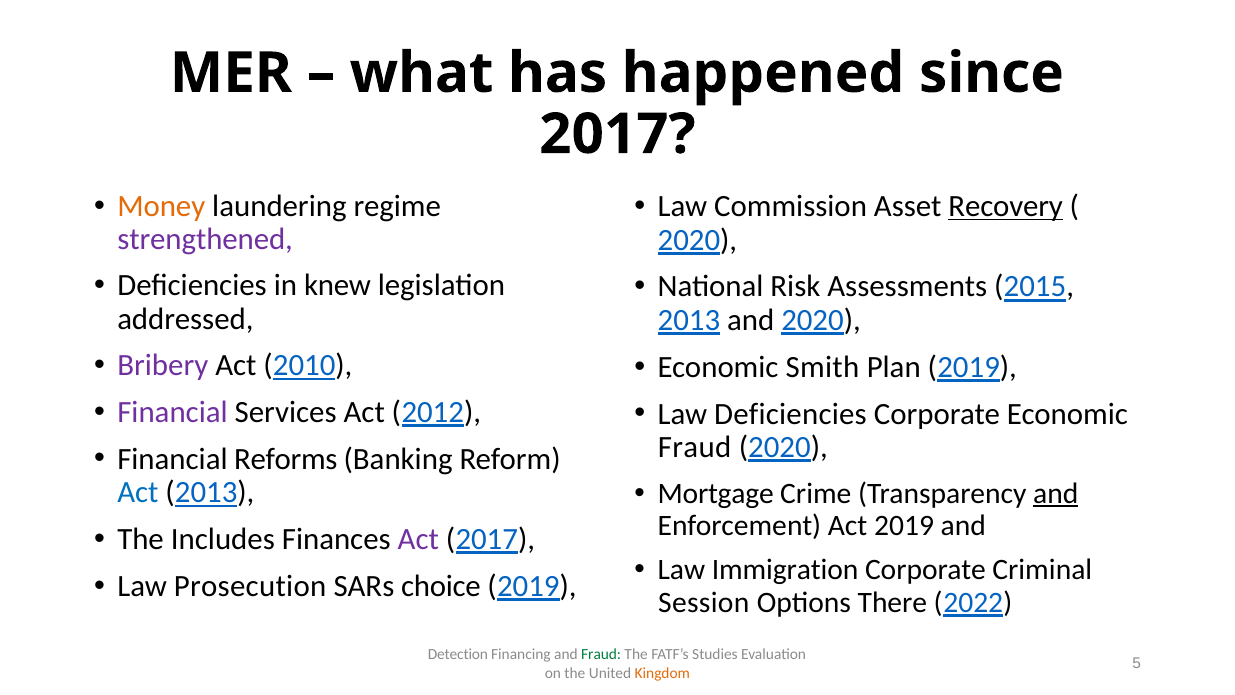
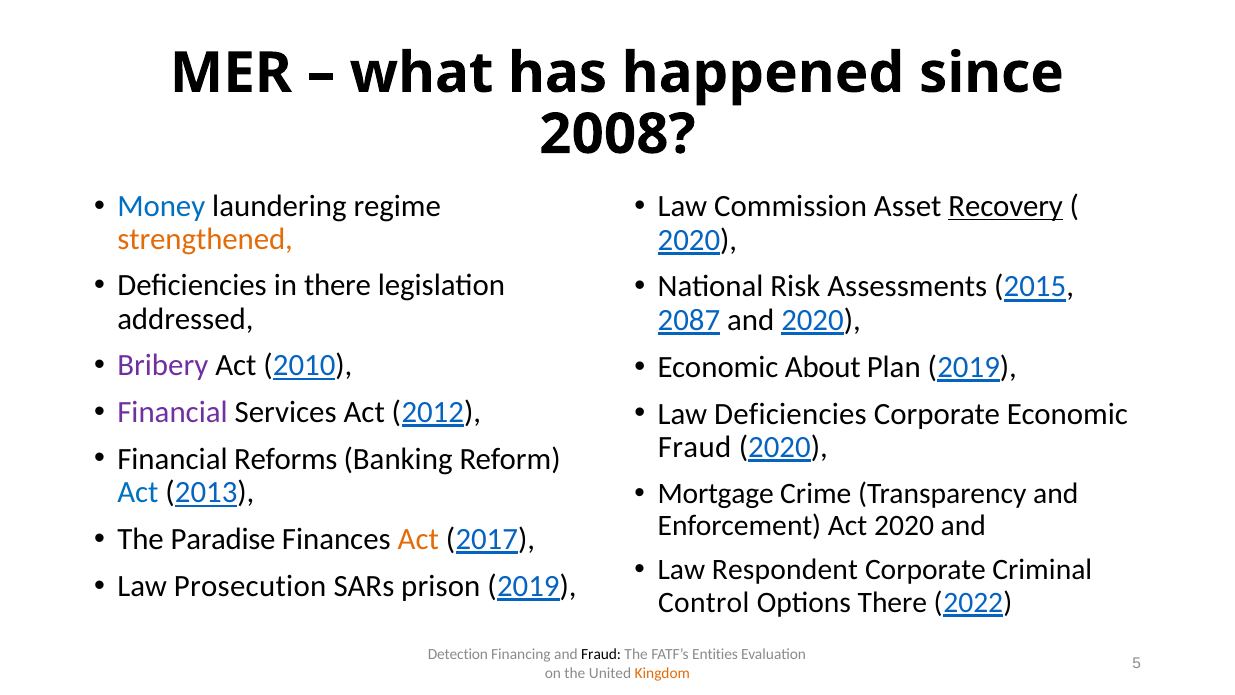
2017: 2017 -> 2008 (617, 134)
Money colour: orange -> blue (161, 206)
strengthened colour: purple -> orange (205, 239)
in knew: knew -> there (338, 286)
2013: 2013 -> 2087 (689, 321)
Smith: Smith -> About (823, 367)
and underline: present -> none (1056, 493)
Act 2019: 2019 -> 2020 (904, 525)
Includes: Includes -> Paradise (223, 539)
Act colour: purple -> orange (418, 539)
Immigration: Immigration -> Respondent (785, 570)
choice: choice -> prison (441, 586)
Session: Session -> Control (704, 602)
Fraud colour: green -> black (601, 654)
Studies: Studies -> Entities (715, 654)
